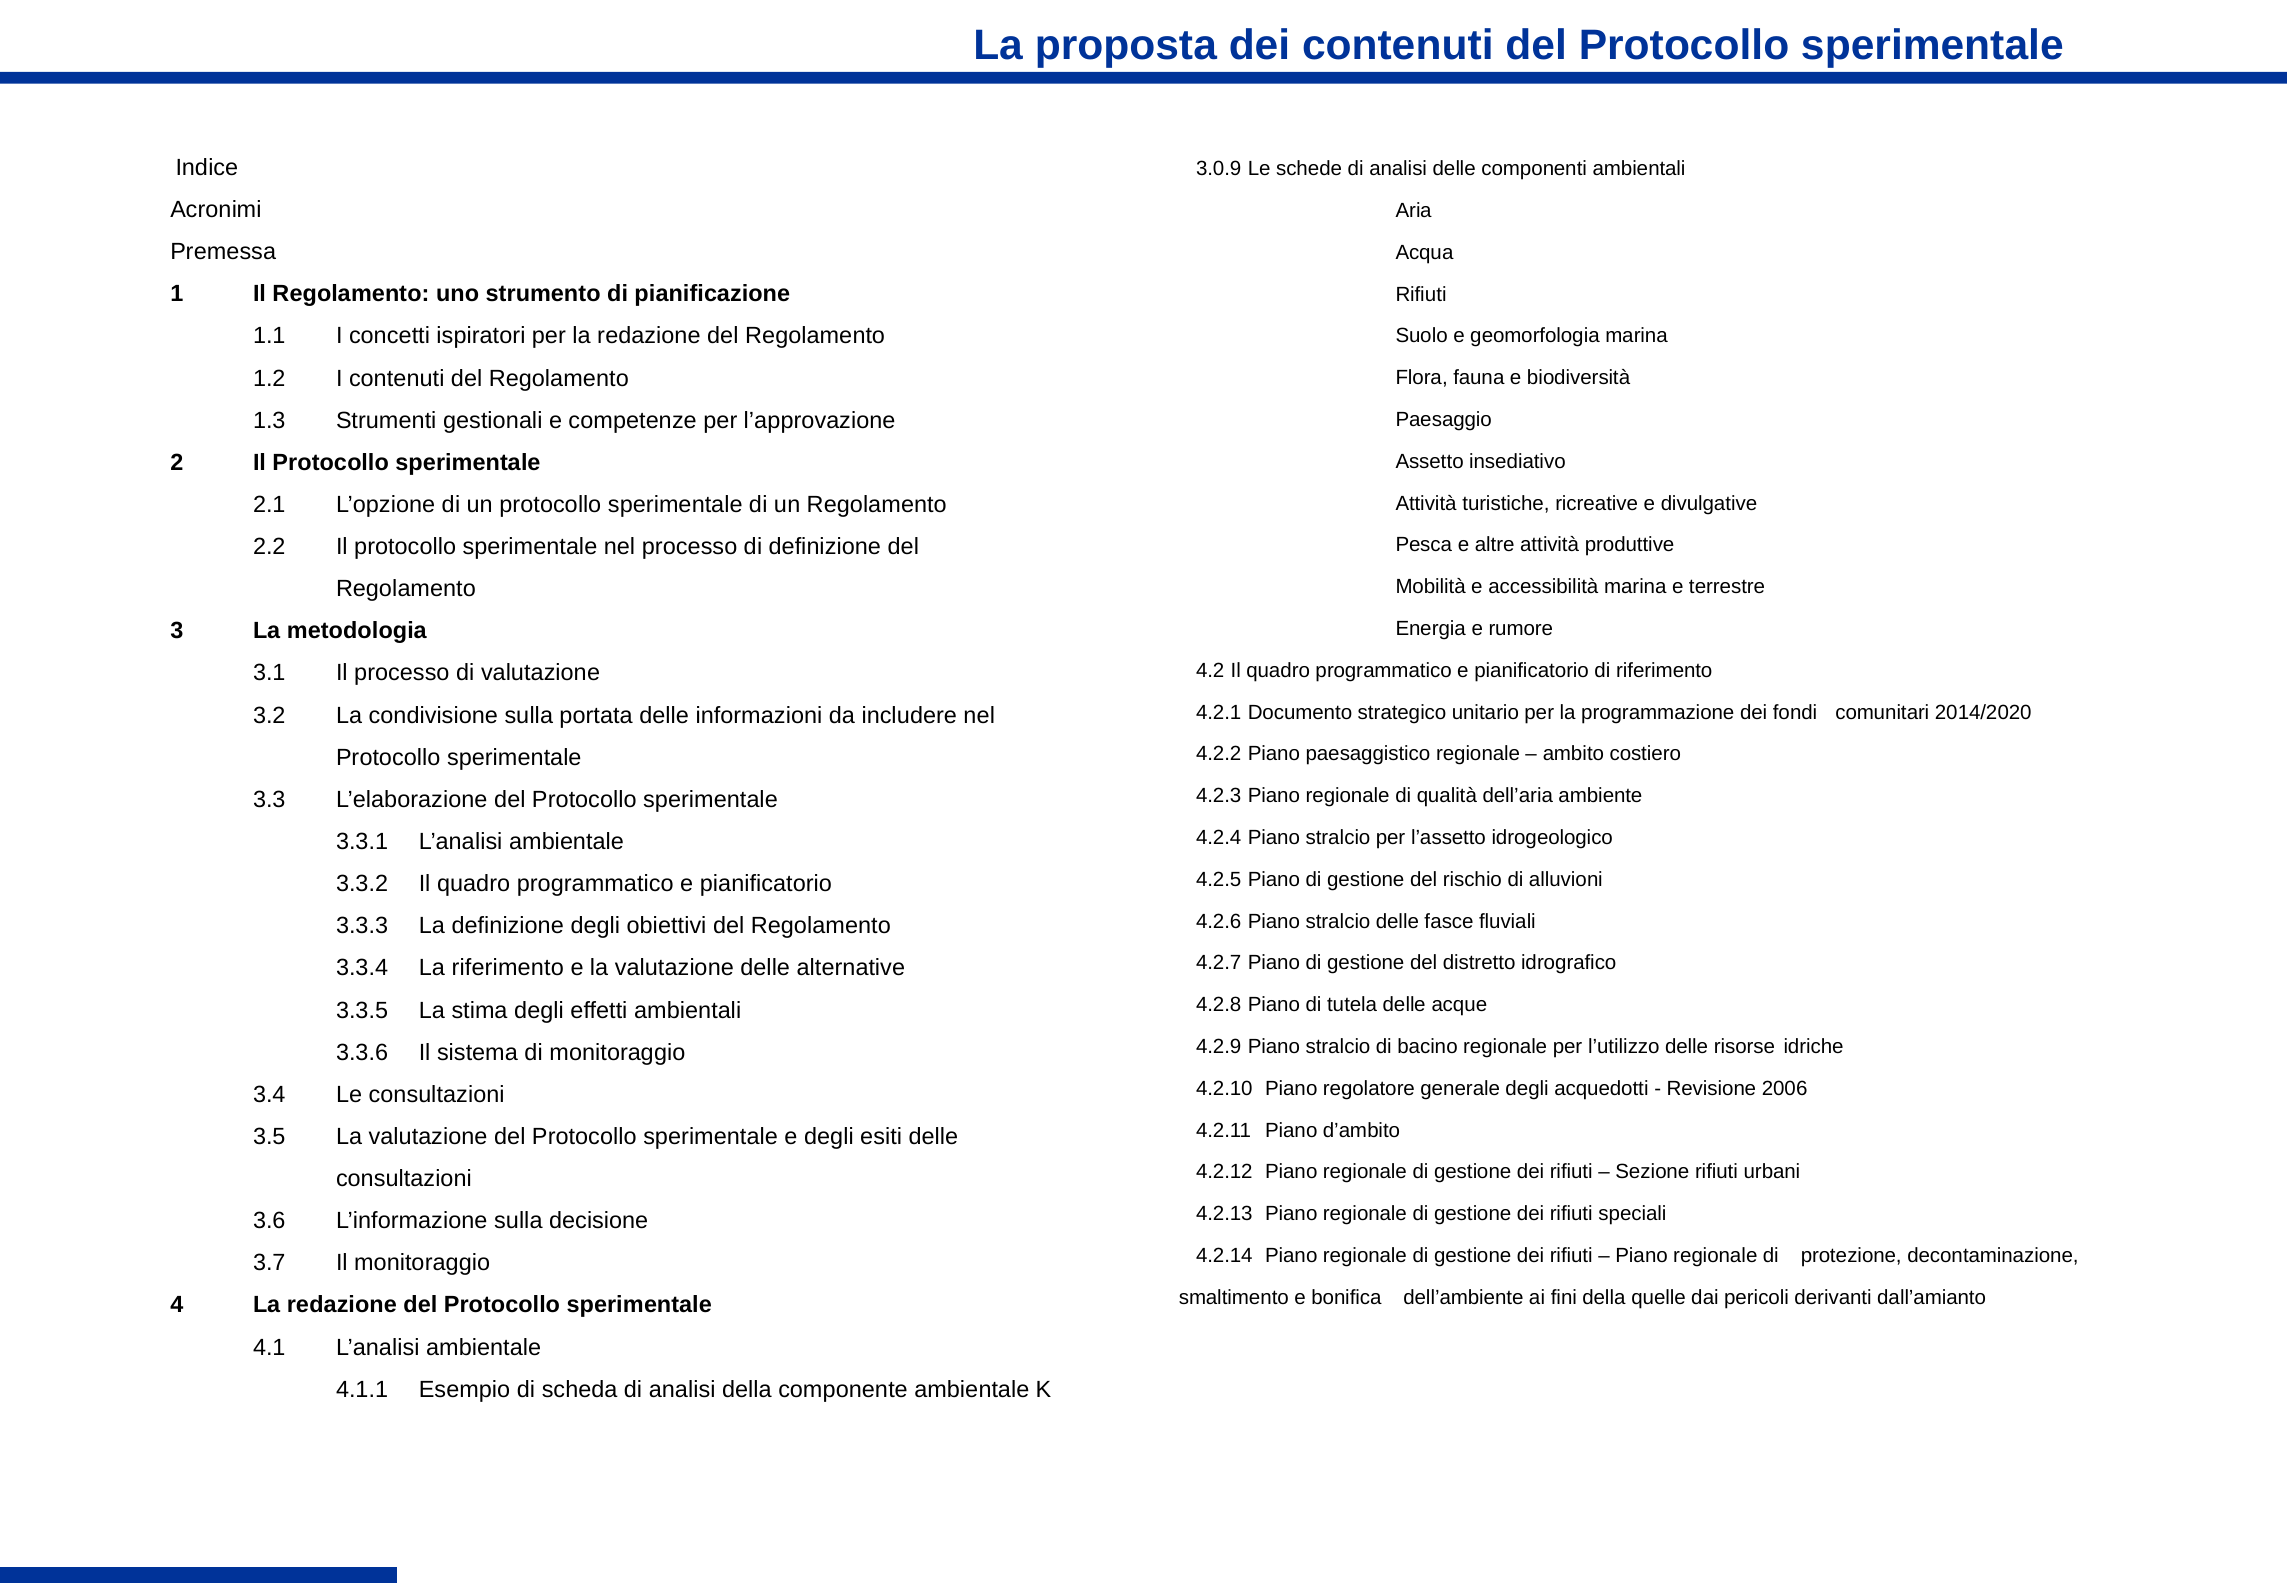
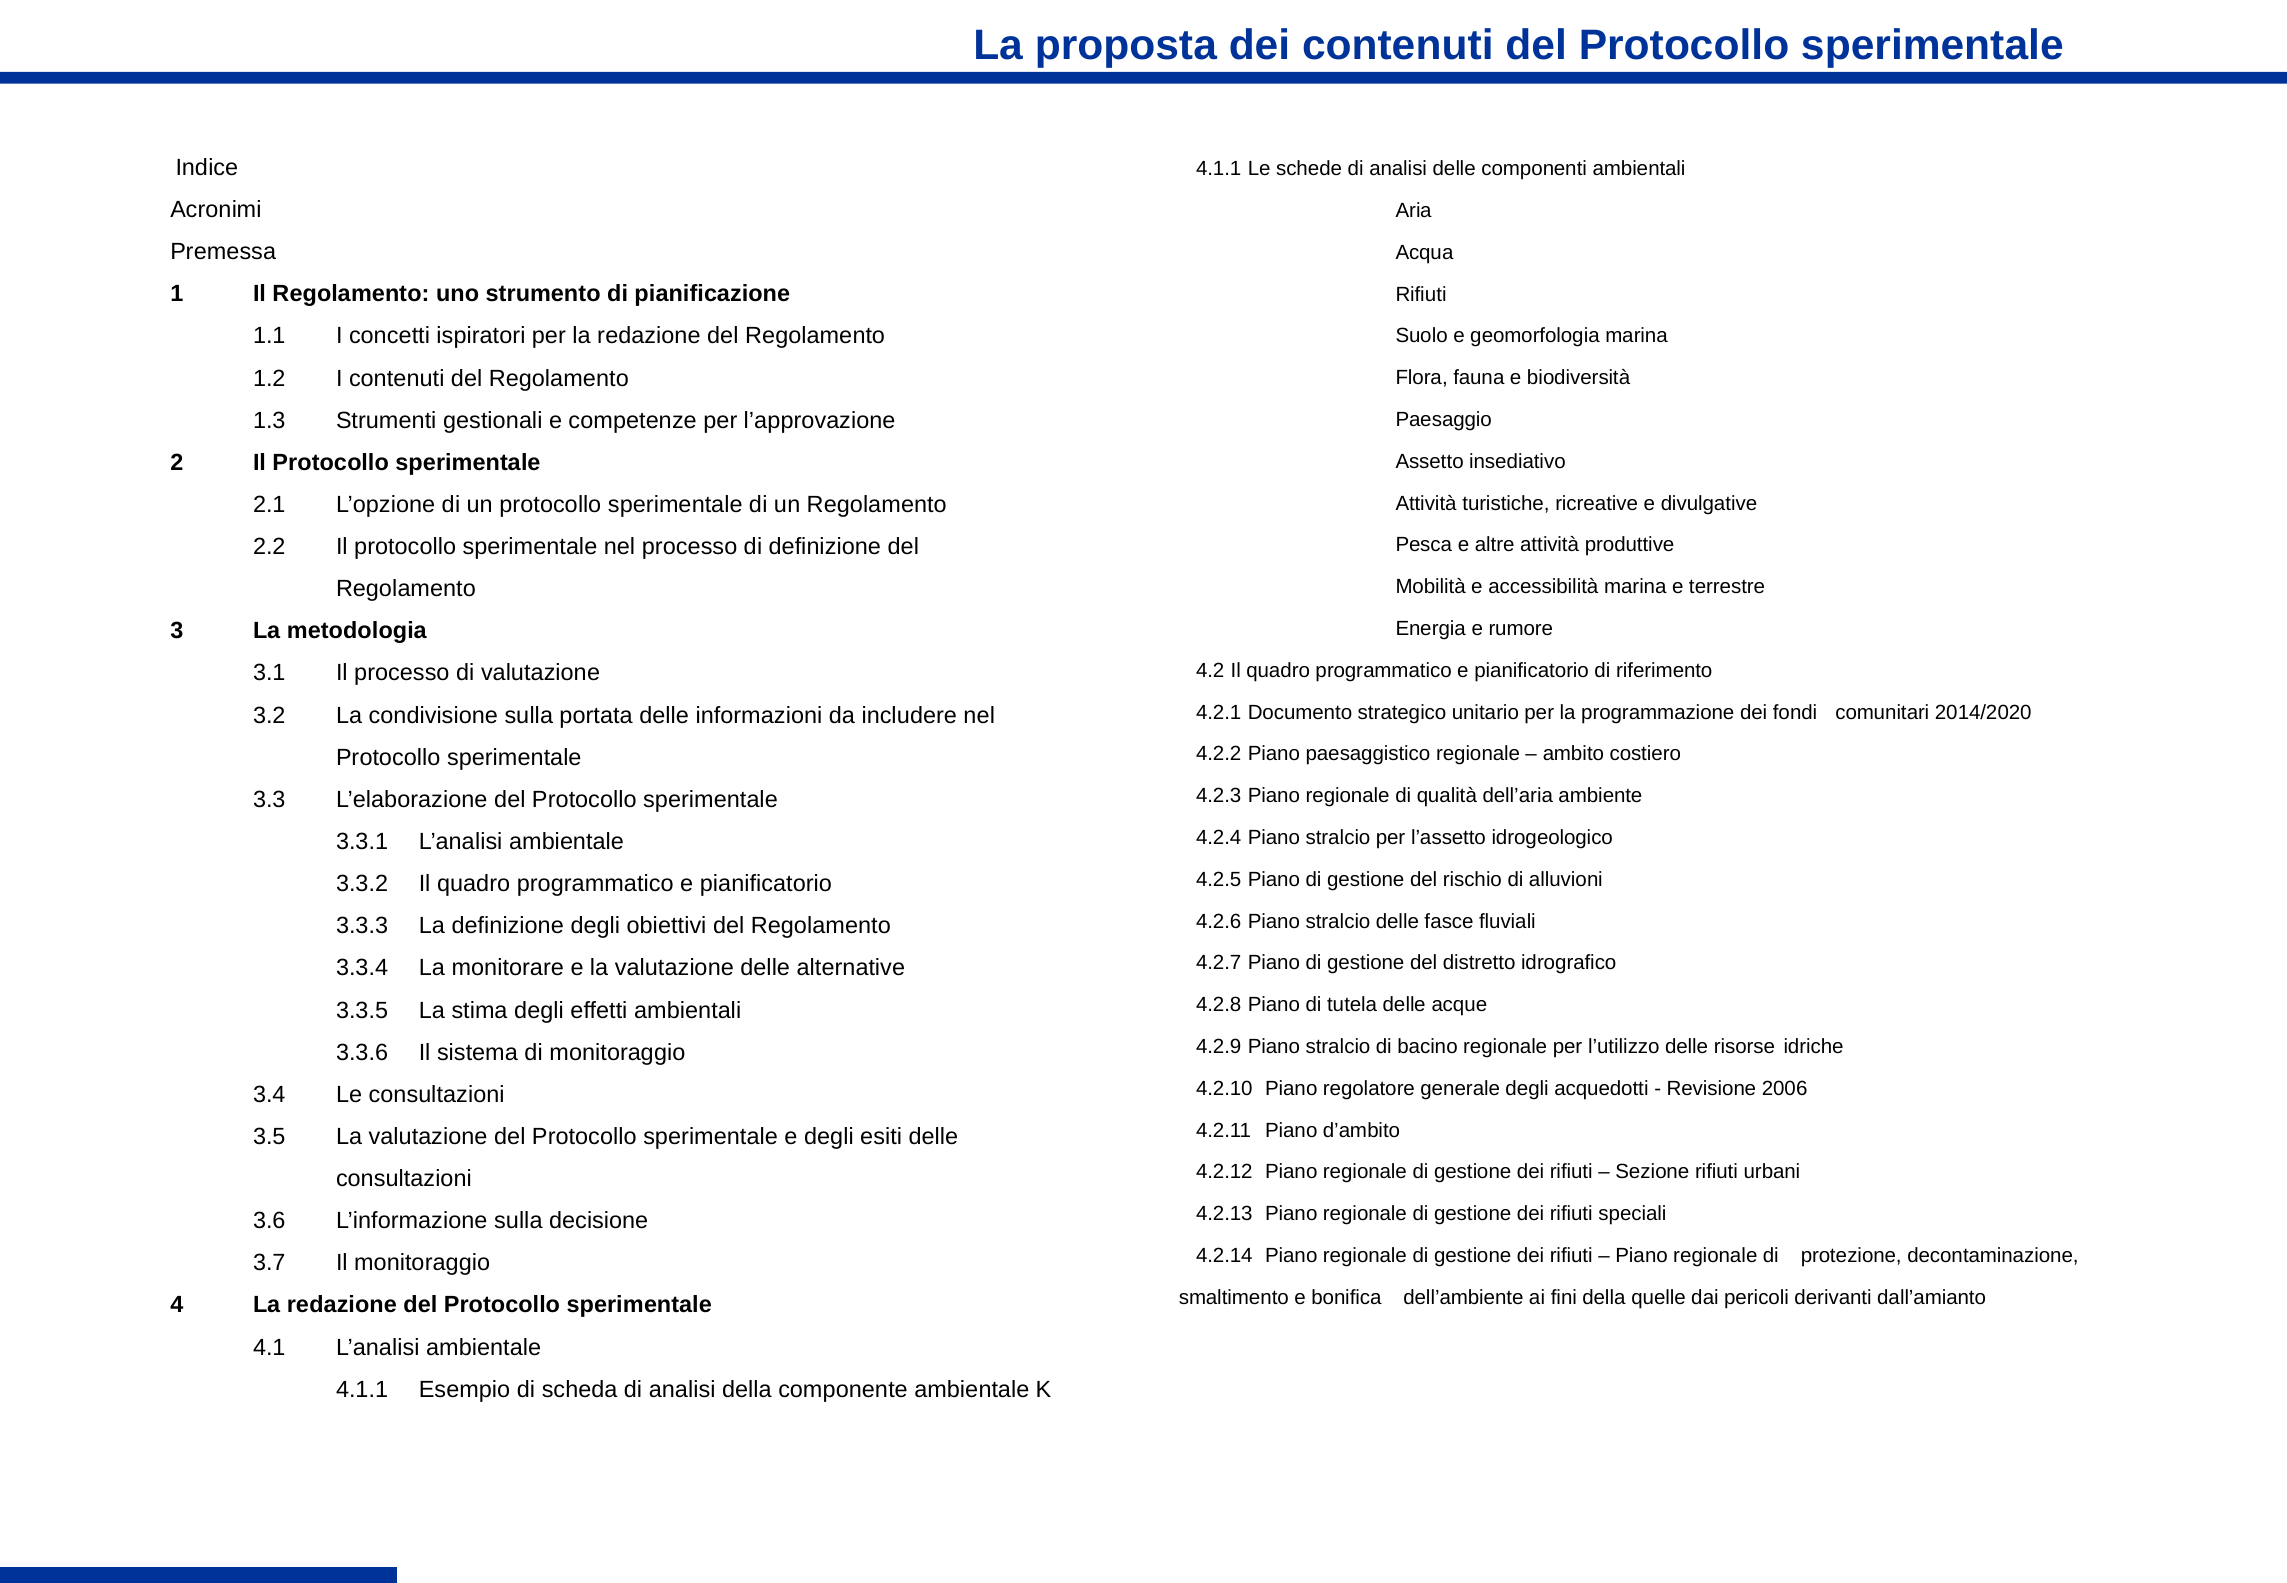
3.0.9: 3.0.9 -> 4.1.1 (1219, 169)
La riferimento: riferimento -> monitorare (508, 968)
